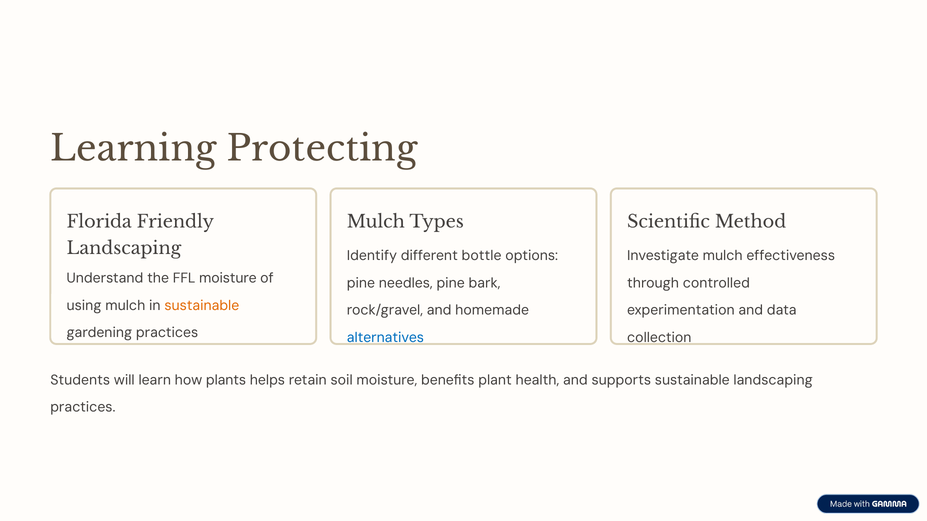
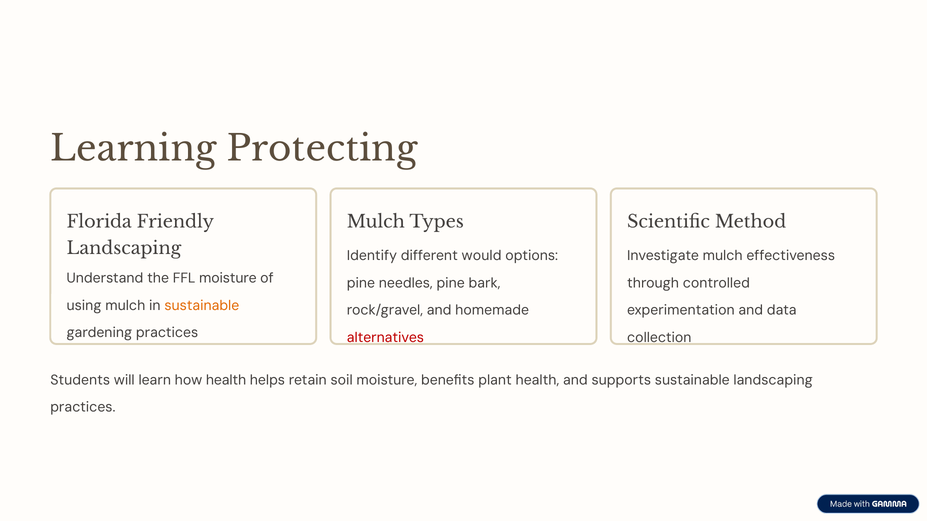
bottle: bottle -> would (482, 256)
alternatives colour: blue -> red (385, 338)
how plants: plants -> health (226, 380)
